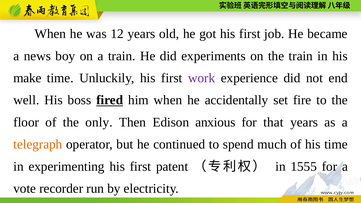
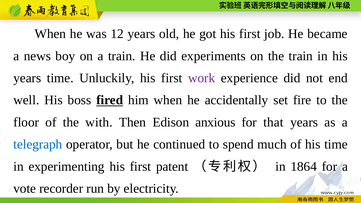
make: make -> years (27, 78)
only: only -> with (99, 122)
telegraph colour: orange -> blue (38, 144)
1555: 1555 -> 1864 (304, 167)
